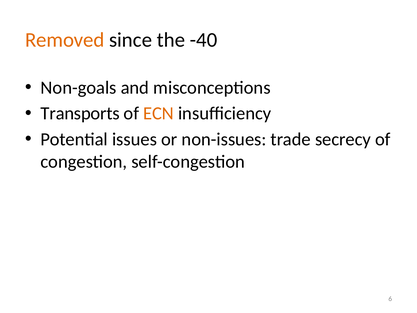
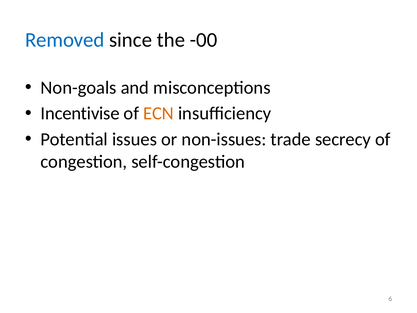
Removed colour: orange -> blue (65, 40)
-40: -40 -> -00 (204, 40)
Transports: Transports -> Incentivise (80, 113)
